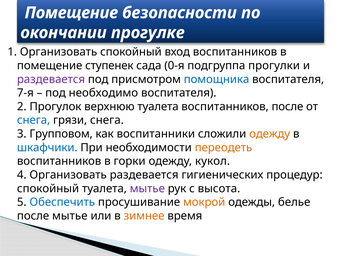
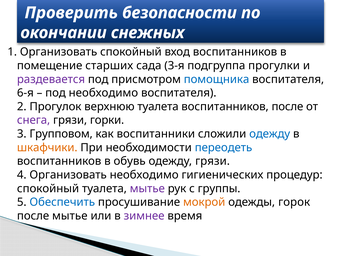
Помещение: Помещение -> Проверить (71, 13)
прогулке: прогулке -> снежных (148, 33)
ступенек: ступенек -> старших (109, 66)
0-я: 0-я -> 3-я (174, 66)
7-я: 7-я -> 6-я (25, 93)
снега colour: blue -> purple (34, 120)
грязи снега: снега -> горки (107, 120)
одежду colour: orange -> blue (270, 134)
шкафчики colour: blue -> orange (47, 147)
переодеть colour: orange -> blue (224, 147)
горки: горки -> обувь (130, 161)
одежду кукол: кукол -> грязи (213, 161)
Организовать раздевается: раздевается -> необходимо (144, 175)
высота: высота -> группы (219, 188)
белье: белье -> горок (294, 202)
зимнее colour: orange -> purple (144, 216)
